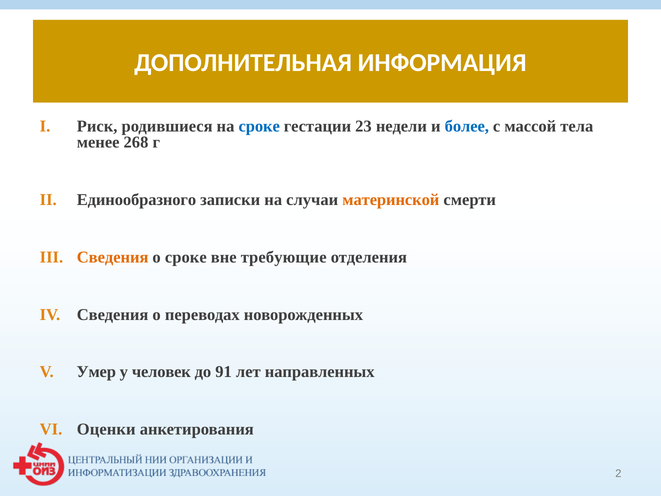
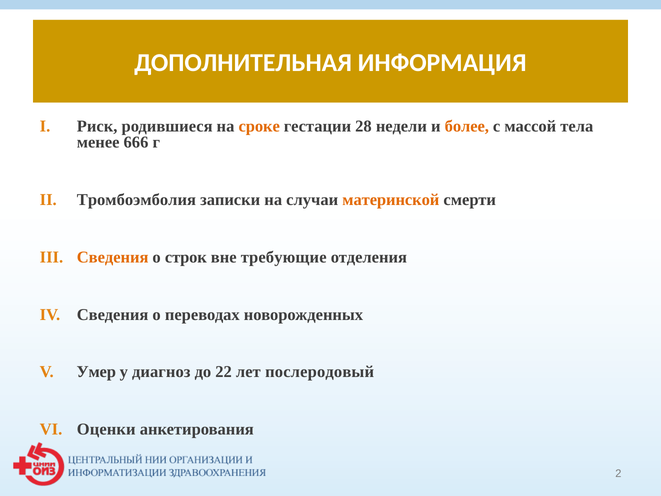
сроке colour: blue -> orange (259, 126)
23: 23 -> 28 (363, 126)
более colour: blue -> orange (467, 126)
268: 268 -> 666 (136, 142)
Единообразного: Единообразного -> Тромбоэмболия (136, 200)
о сроке: сроке -> строк (186, 257)
человек: человек -> диагноз (161, 372)
91: 91 -> 22 (224, 372)
направленных: направленных -> послеродовый (320, 372)
